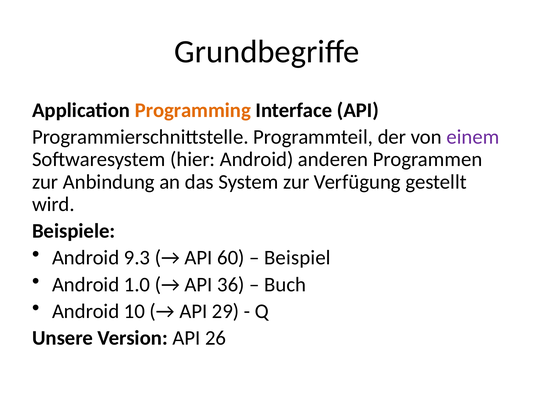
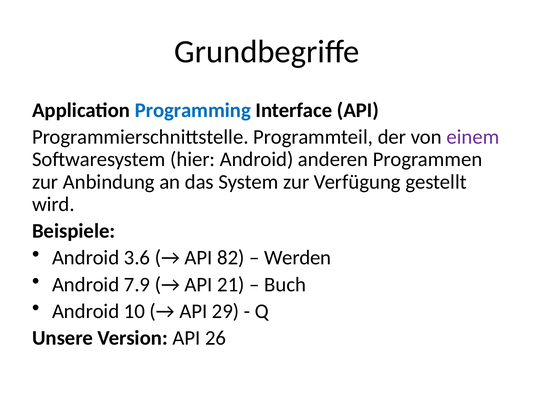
Programming colour: orange -> blue (193, 110)
9.3: 9.3 -> 3.6 (137, 257)
60: 60 -> 82 (231, 257)
Beispiel: Beispiel -> Werden (298, 257)
1.0: 1.0 -> 7.9 (137, 284)
36: 36 -> 21 (231, 284)
